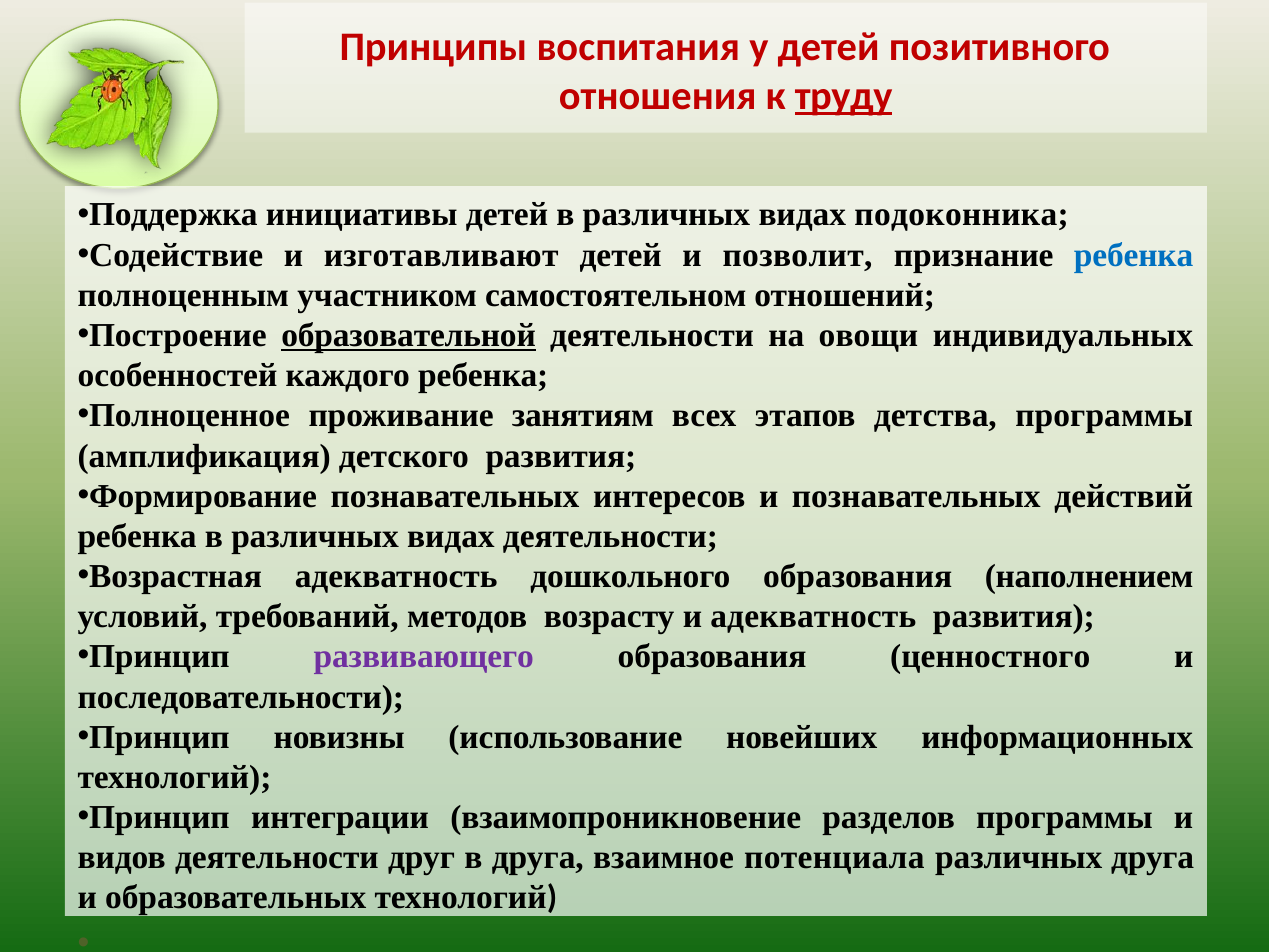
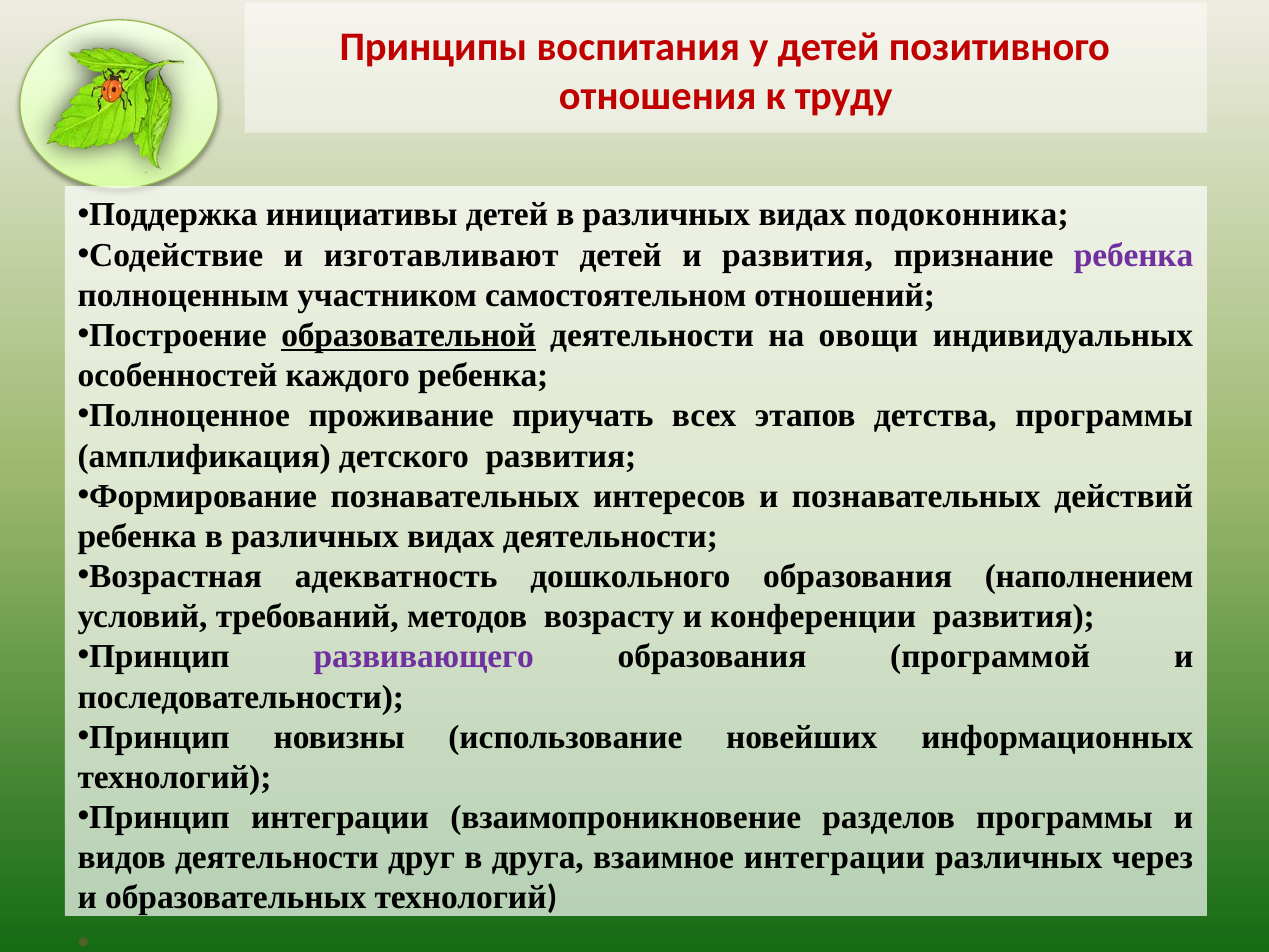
труду underline: present -> none (844, 96)
и позволит: позволит -> развития (798, 255)
ребенка colour: blue -> purple (1134, 255)
занятиям: занятиям -> приучать (583, 416)
и адекватность: адекватность -> конференции (813, 617)
ценностного: ценностного -> программой (990, 657)
взаимное потенциала: потенциала -> интеграции (834, 858)
различных друга: друга -> через (1152, 858)
